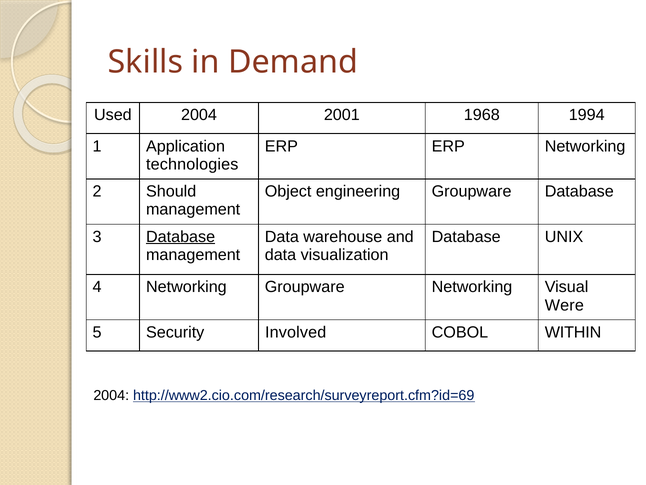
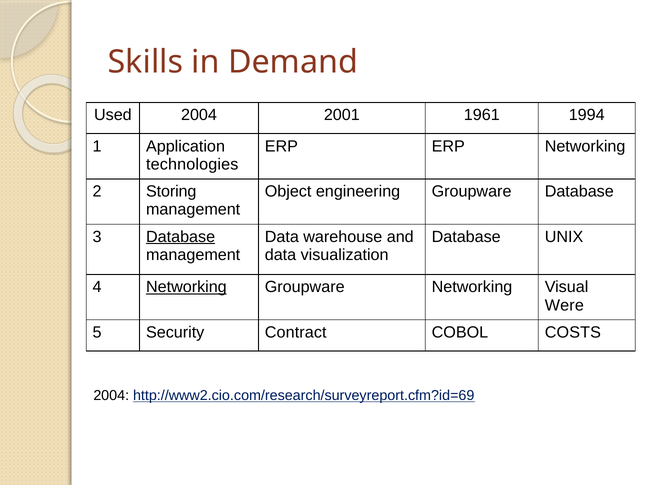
1968: 1968 -> 1961 (482, 115)
Should: Should -> Storing (171, 191)
Networking underline: none -> present (186, 287)
Involved: Involved -> Contract (296, 332)
WITHIN: WITHIN -> COSTS (573, 332)
